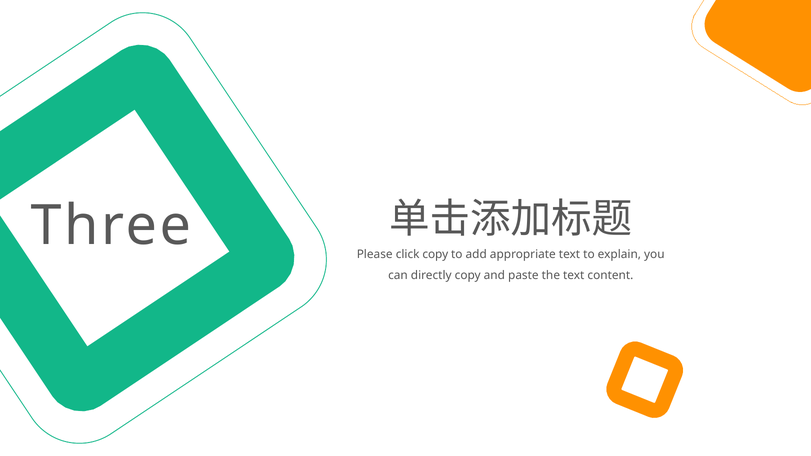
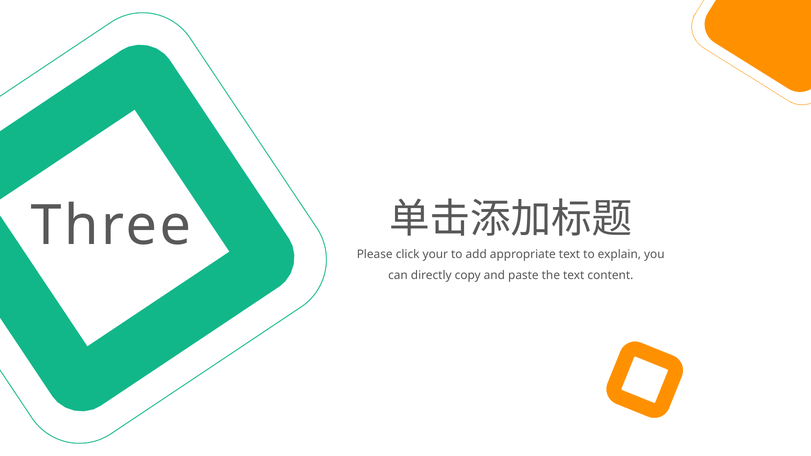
click copy: copy -> your (435, 254)
